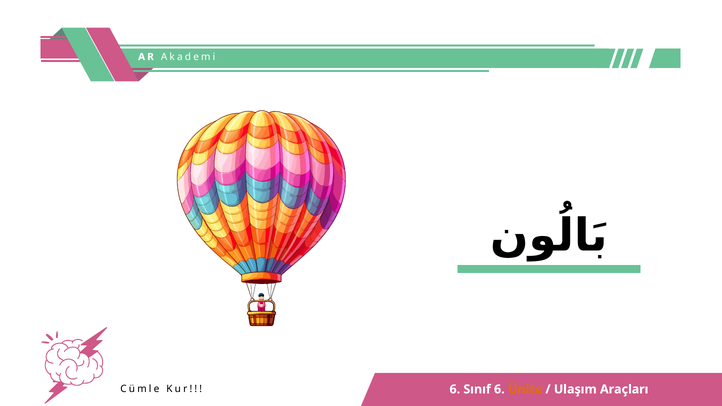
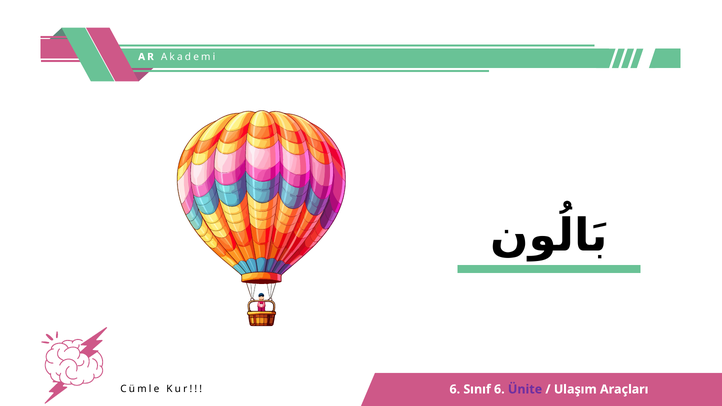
Ünite colour: orange -> purple (525, 389)
